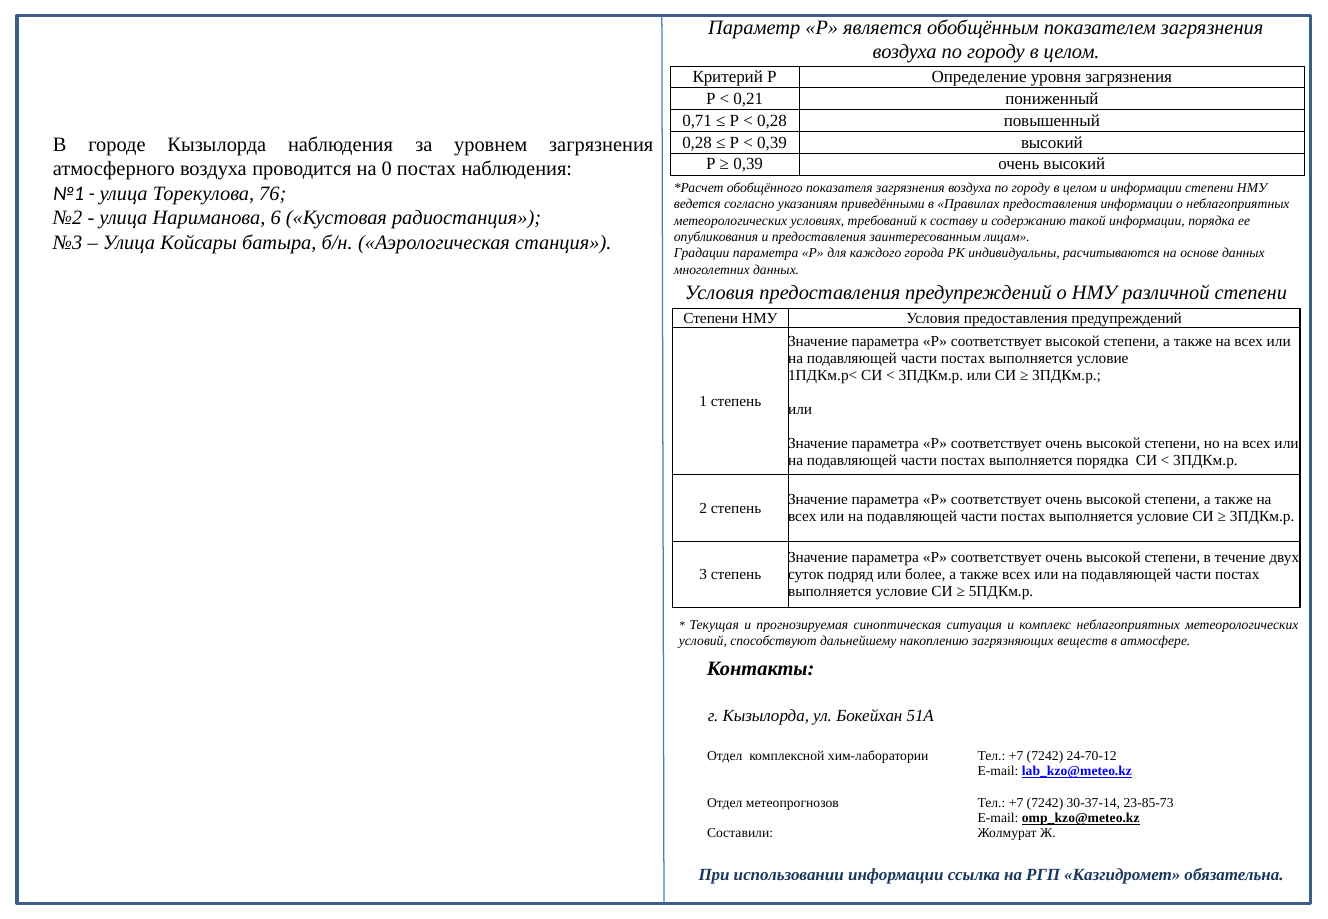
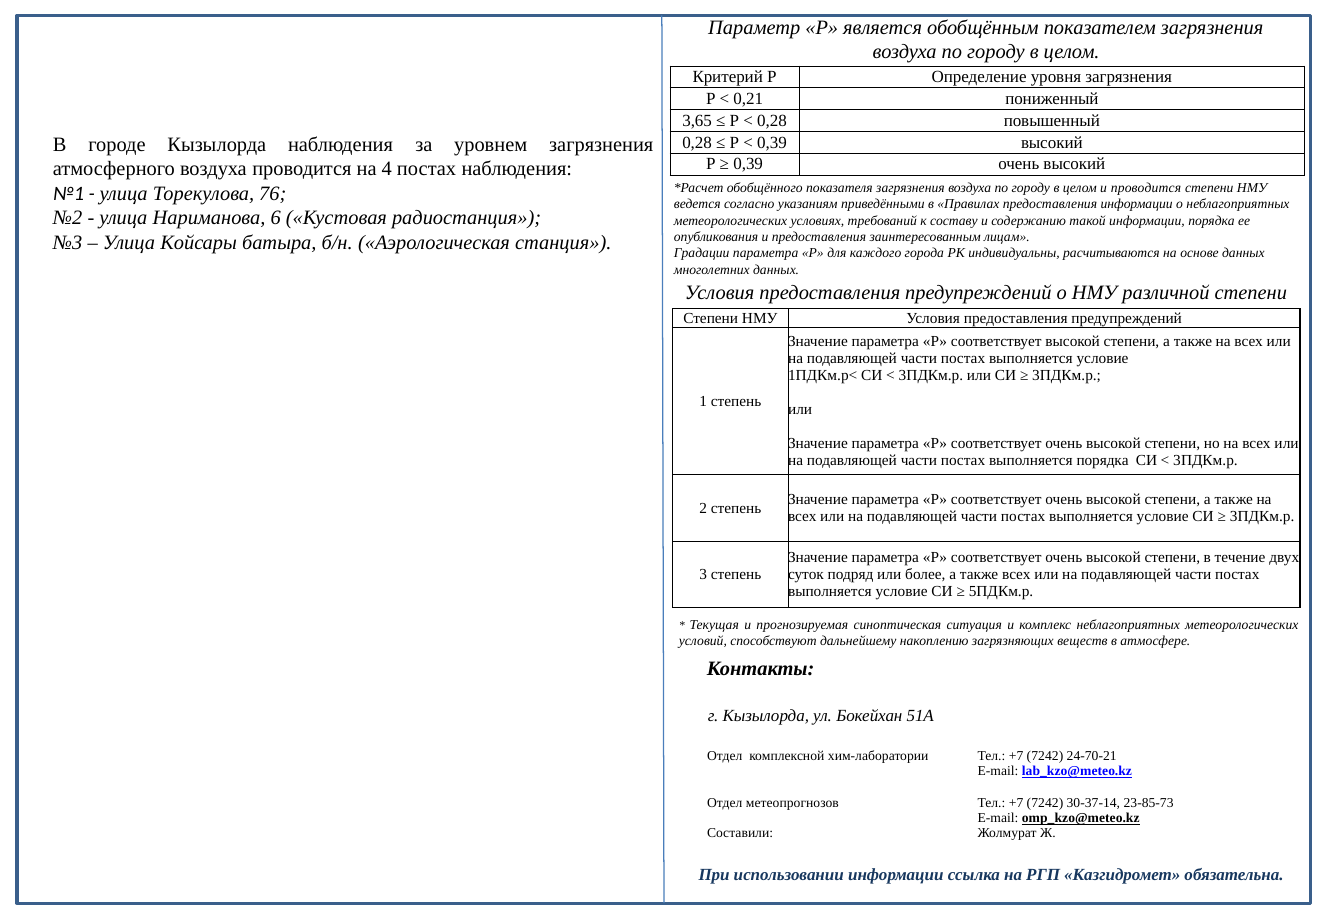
0,71: 0,71 -> 3,65 (697, 121)
0: 0 -> 4 (387, 169)
и информации: информации -> проводится (1146, 188)
24-70-12: 24-70-12 -> 24-70-21 (1092, 756)
